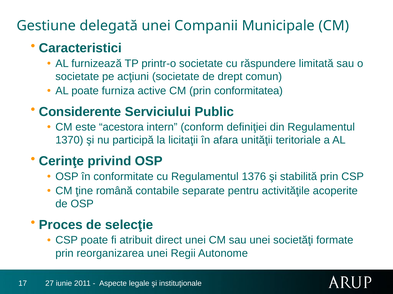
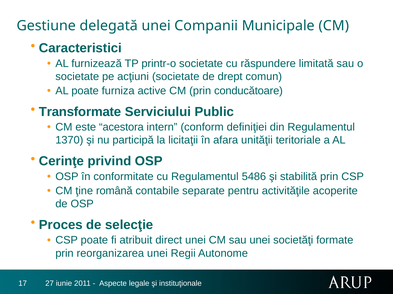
conformitatea: conformitatea -> conducătoare (248, 91)
Considerente: Considerente -> Transformate (80, 112)
1376: 1376 -> 5486 (254, 177)
